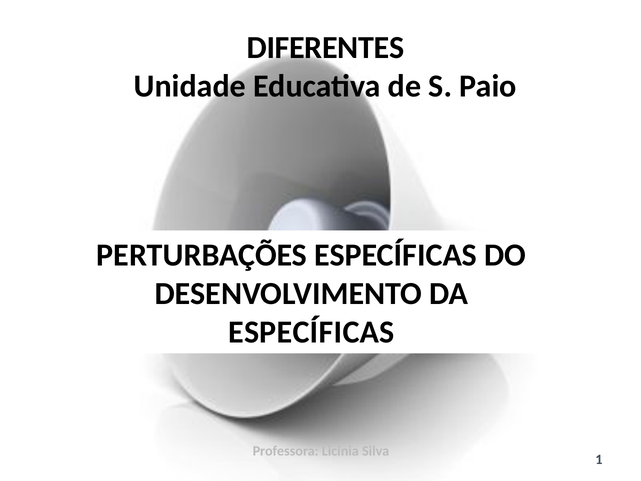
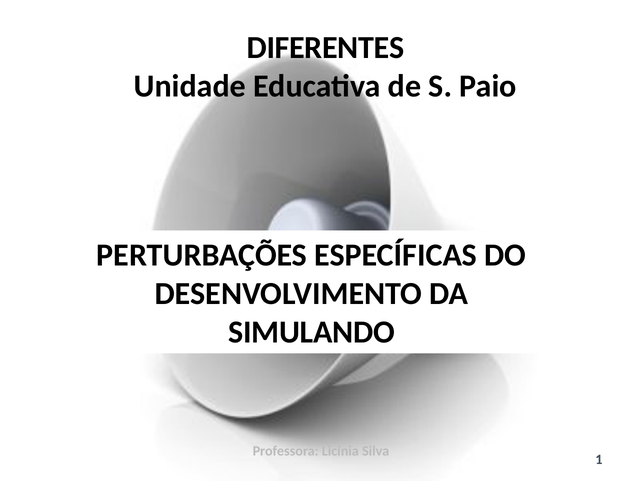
ESPECÍFICAS: ESPECÍFICAS -> SIMULANDO (312, 332)
